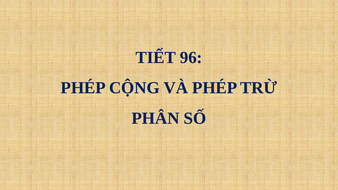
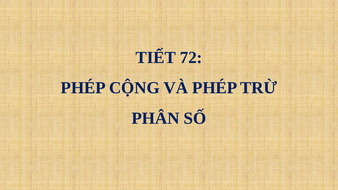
96: 96 -> 72 (191, 57)
